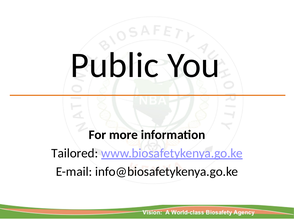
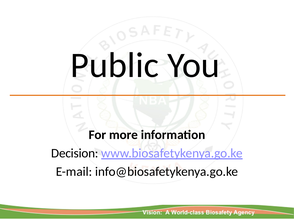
Tailored: Tailored -> Decision (75, 153)
